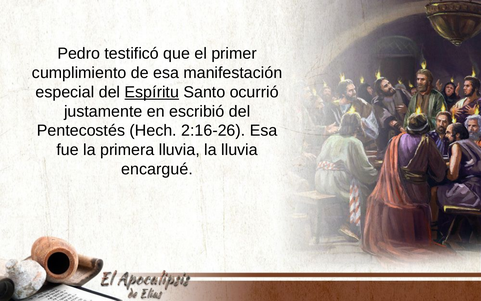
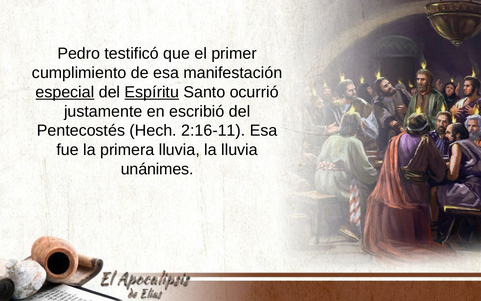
especial underline: none -> present (65, 92)
2:16-26: 2:16-26 -> 2:16-11 (213, 131)
encargué: encargué -> unánimes (157, 169)
